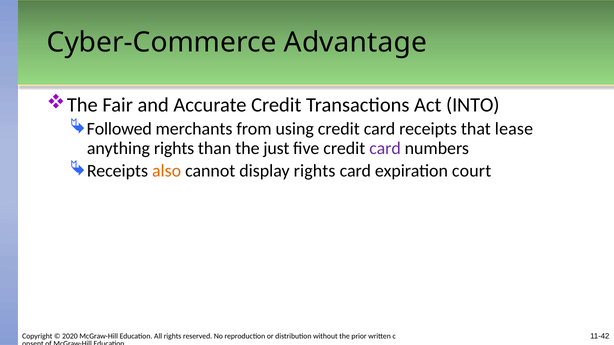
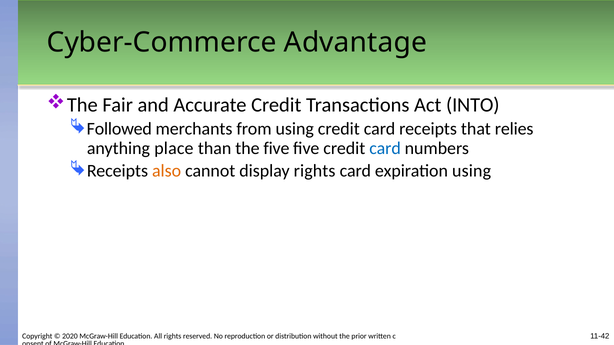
lease: lease -> relies (514, 129)
anything rights: rights -> place (174, 148)
the just: just -> five (276, 148)
card colour: purple -> blue (385, 148)
expiration court: court -> using (472, 171)
